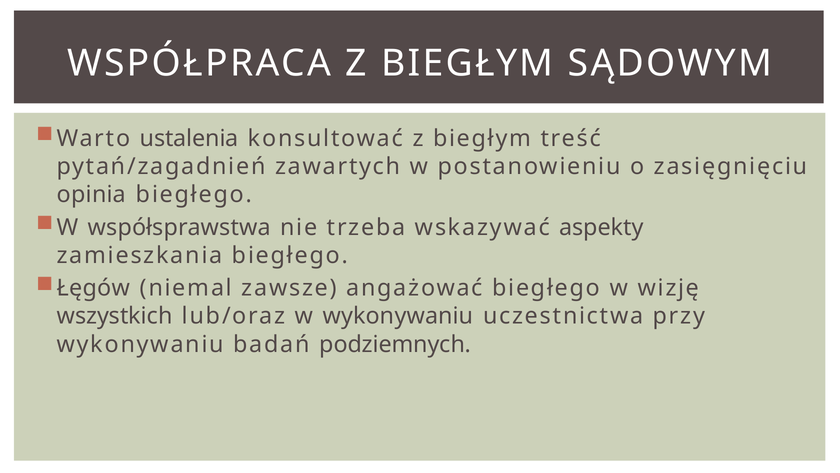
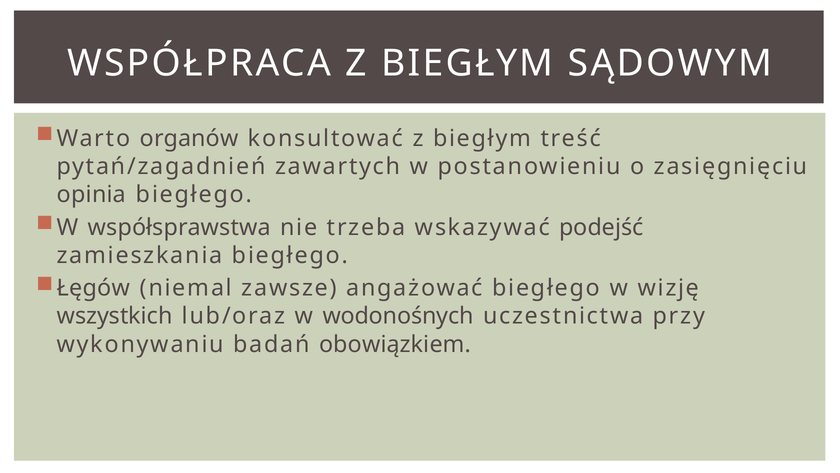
ustalenia: ustalenia -> organów (189, 138)
aspekty: aspekty -> podejść (601, 227)
w wykonywaniu: wykonywaniu -> wodonośnych (398, 316)
podziemnych: podziemnych -> obowiązkiem (395, 344)
